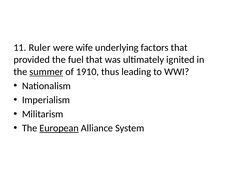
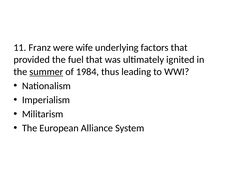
Ruler: Ruler -> Franz (40, 47)
1910: 1910 -> 1984 (88, 72)
European underline: present -> none (59, 128)
